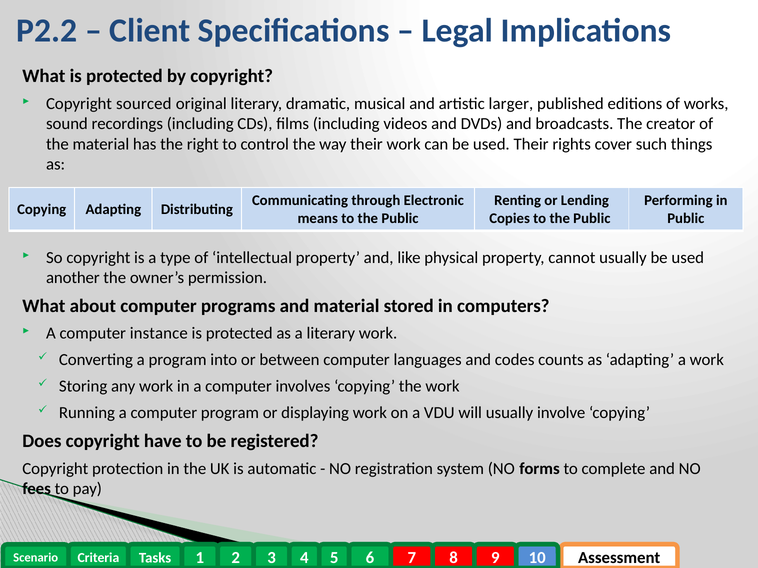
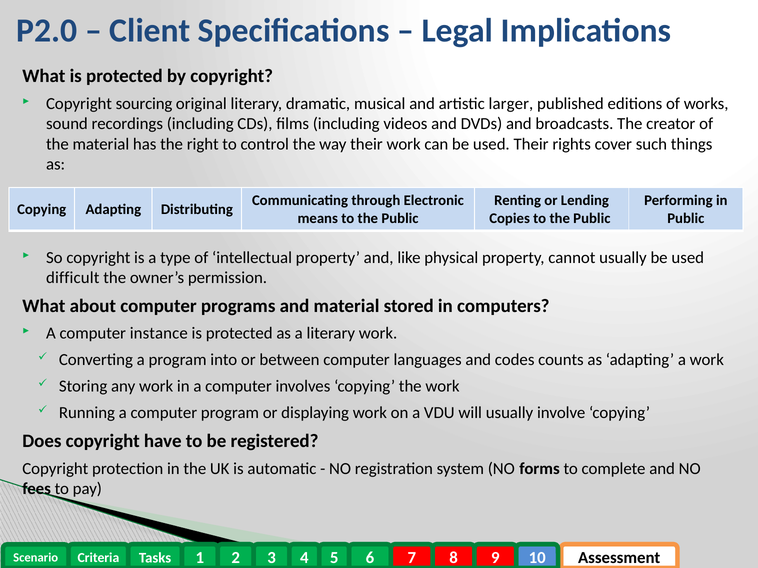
P2.2: P2.2 -> P2.0 (47, 31)
sourced: sourced -> sourcing (144, 104)
another: another -> difficult (73, 278)
